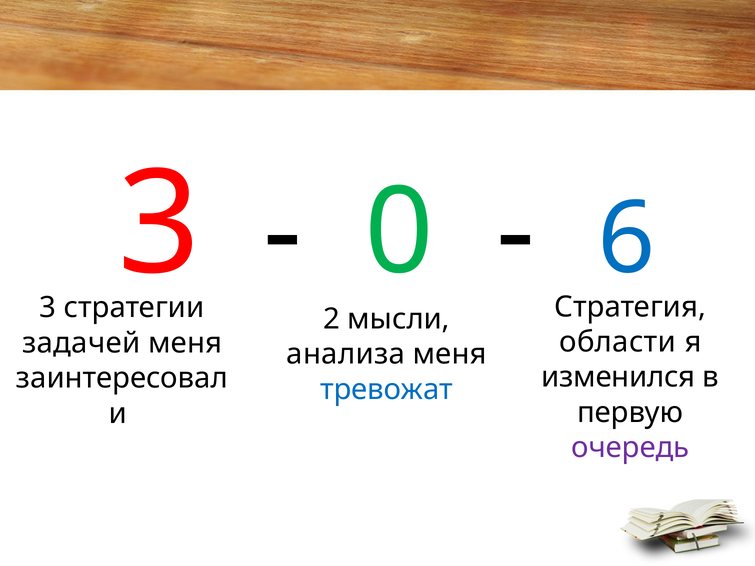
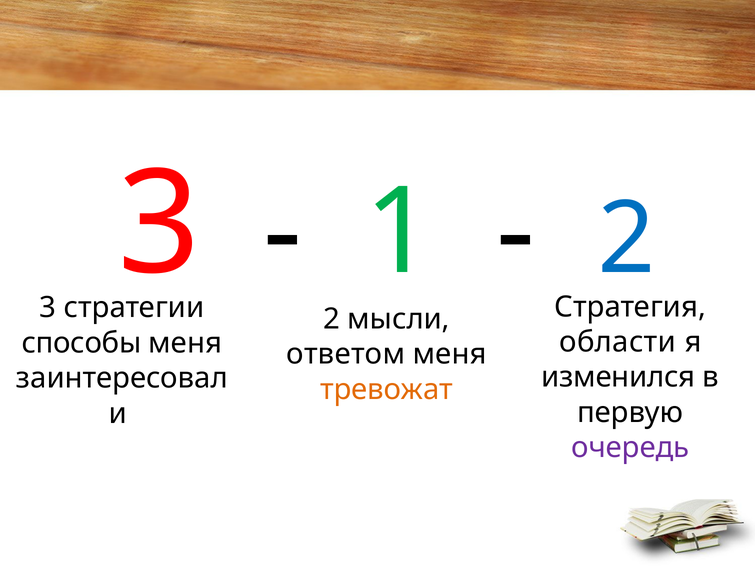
0: 0 -> 1 (399, 233)
6: 6 -> 2 (626, 239)
задачей: задачей -> способы (81, 343)
анализа: анализа -> ответом (346, 354)
тревожат colour: blue -> orange (387, 390)
